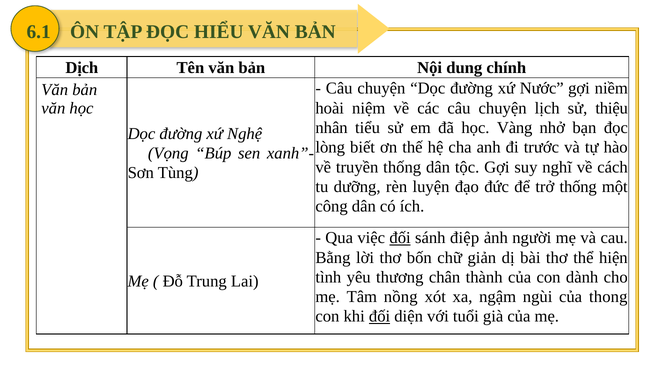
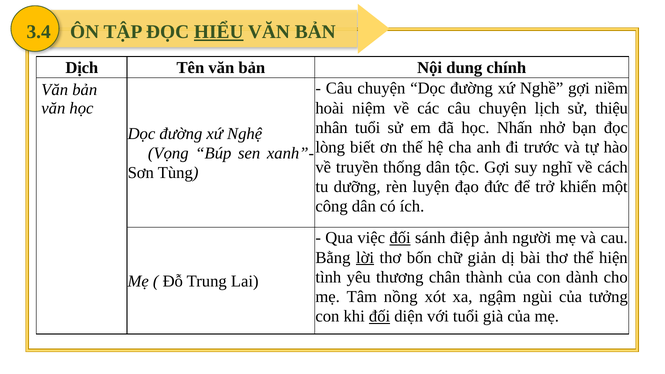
6.1: 6.1 -> 3.4 (39, 32)
HIỂU underline: none -> present (219, 32)
Nước: Nước -> Nghề (542, 89)
nhân tiểu: tiểu -> tuổi (368, 128)
Vàng: Vàng -> Nhấn (515, 128)
trở thống: thống -> khiển (578, 187)
lời underline: none -> present (365, 258)
thong: thong -> tưởng (608, 297)
